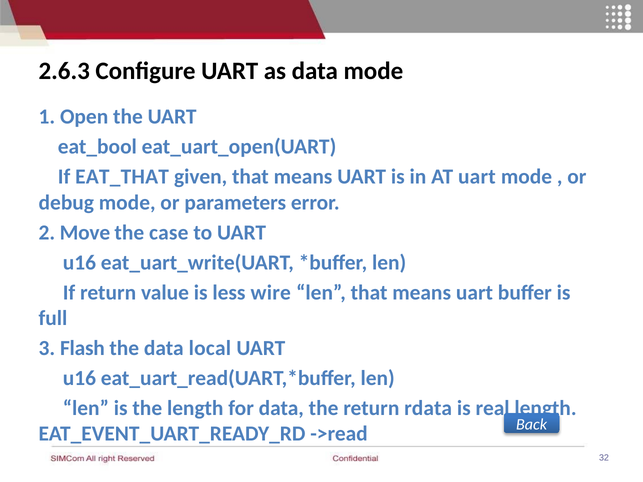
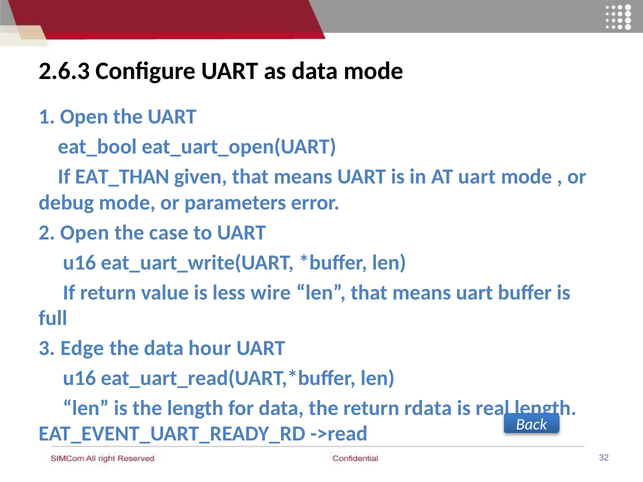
EAT_THAT: EAT_THAT -> EAT_THAN (122, 177)
2 Move: Move -> Open (85, 233)
Flash: Flash -> Edge (82, 348)
local: local -> hour (210, 348)
